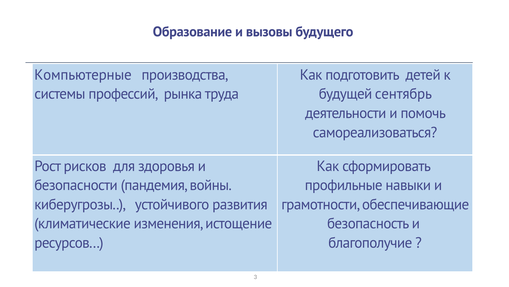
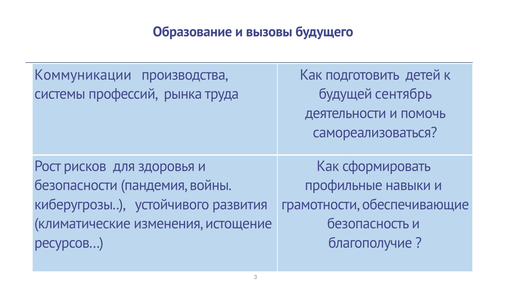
Компьютерные: Компьютерные -> Коммуникации (83, 75)
